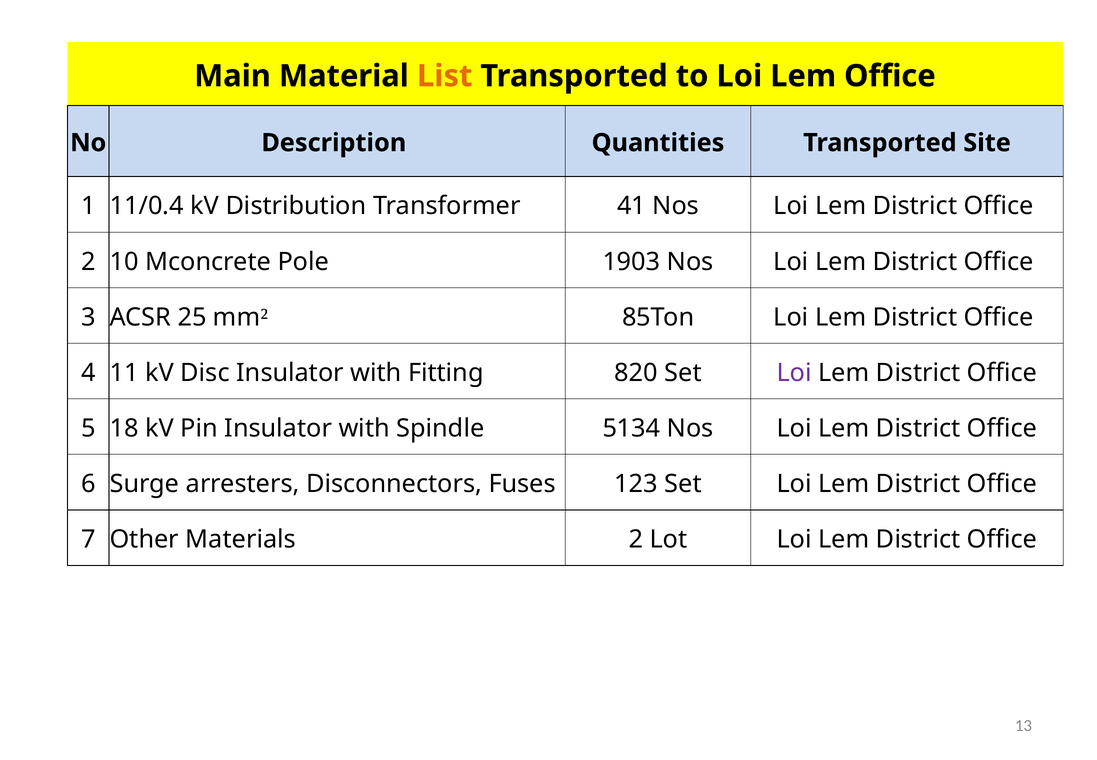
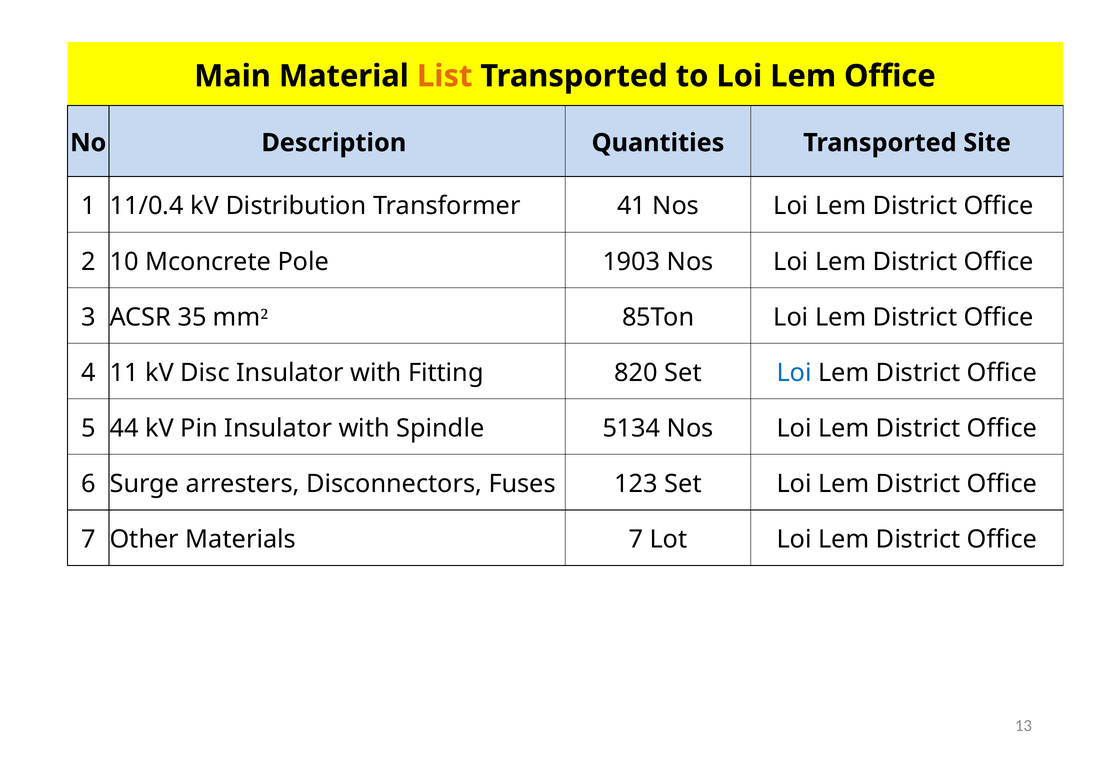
25: 25 -> 35 (192, 317)
Loi colour: purple -> blue (794, 373)
18: 18 -> 44 (124, 428)
Materials 2: 2 -> 7 (636, 539)
